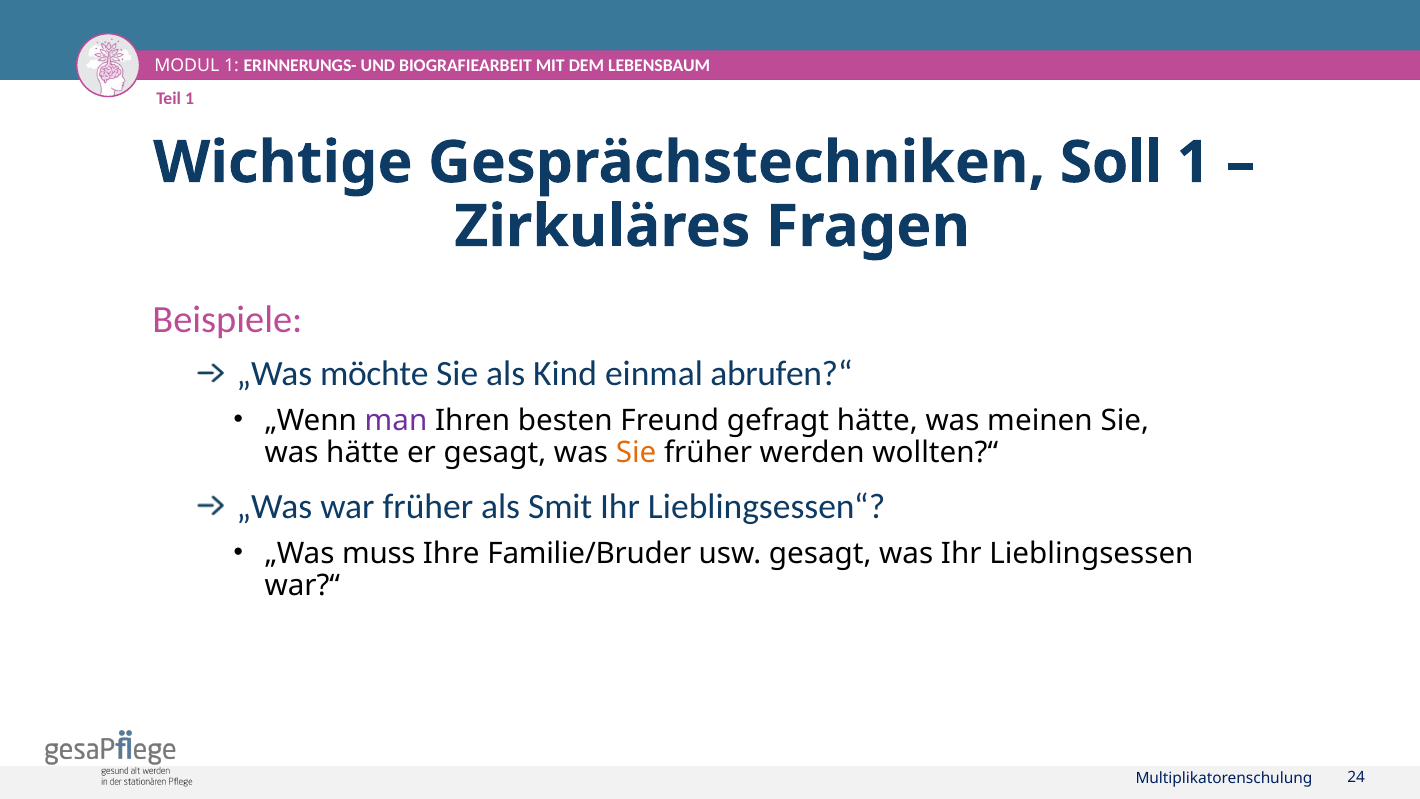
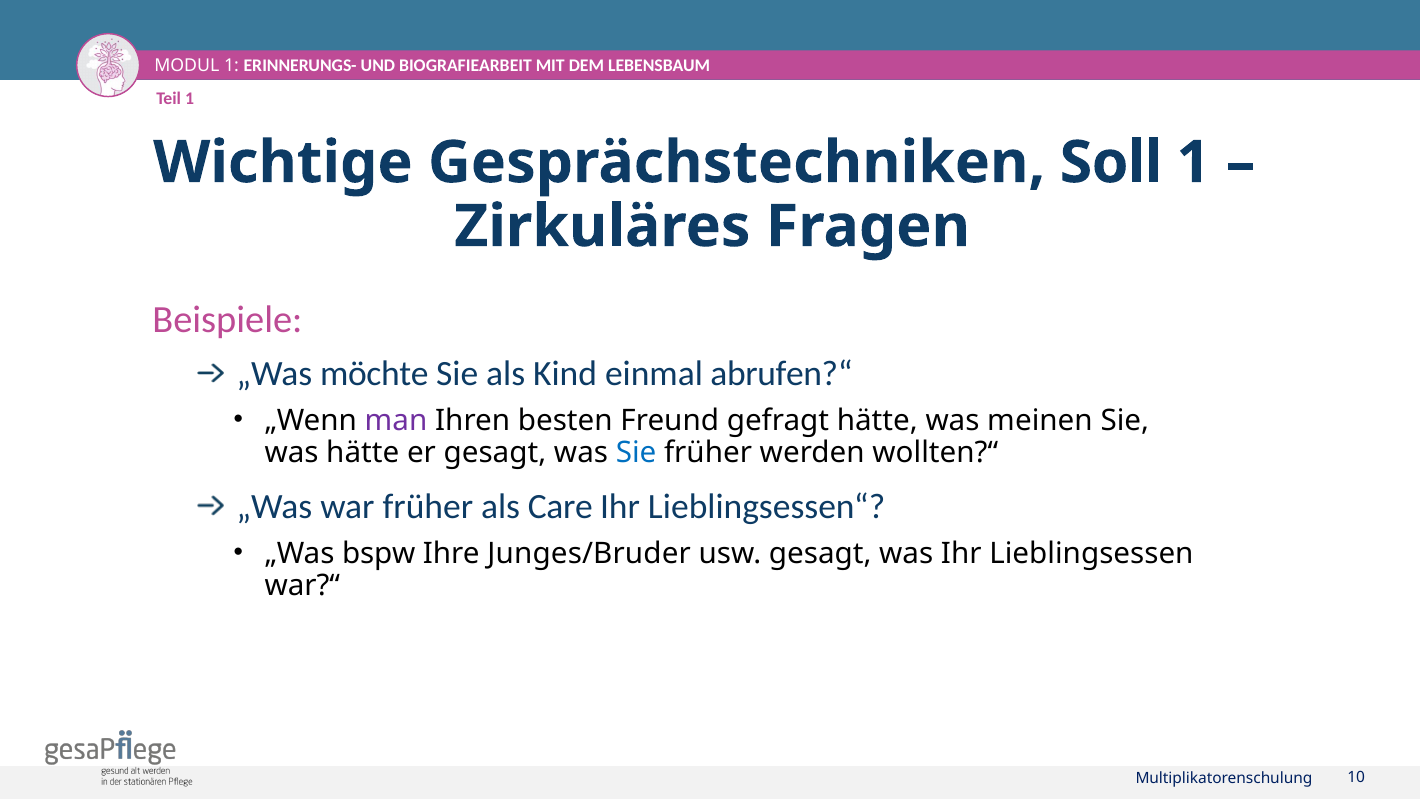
Sie colour: orange -> blue (636, 452)
Smit: Smit -> Care (560, 507)
muss: muss -> bspw (379, 553)
Familie/Bruder: Familie/Bruder -> Junges/Bruder (589, 553)
24: 24 -> 10 (1356, 777)
